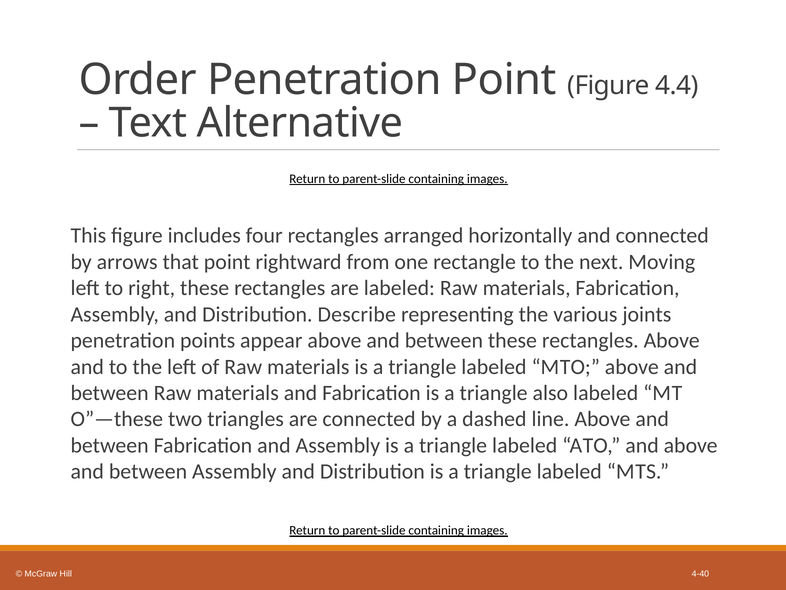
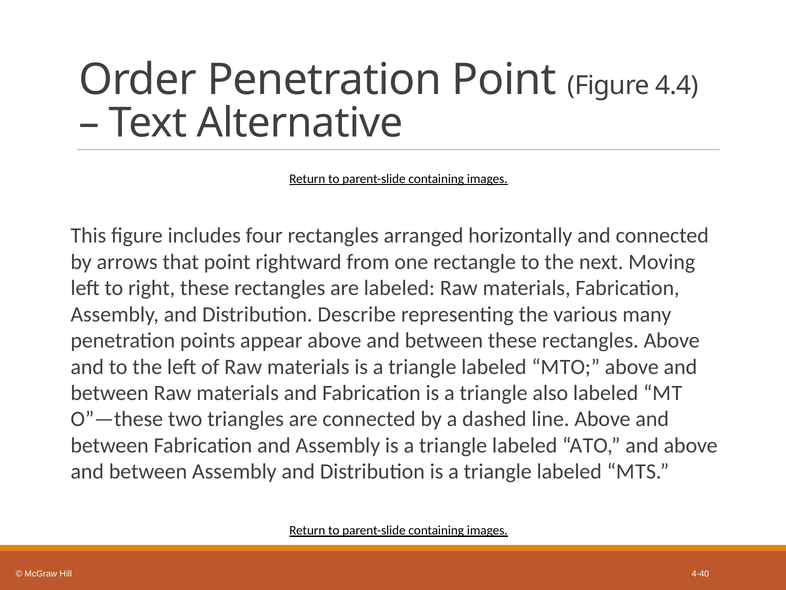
joints: joints -> many (647, 314)
